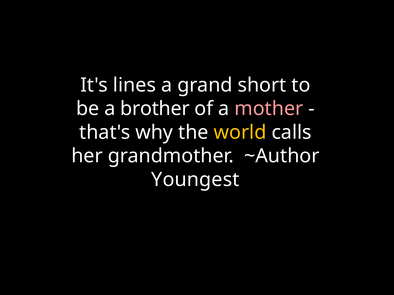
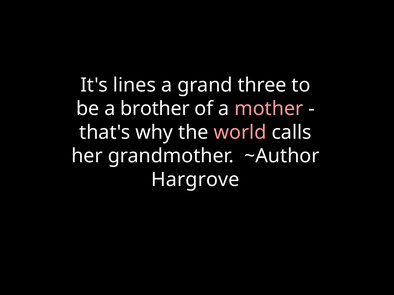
short: short -> three (262, 85)
world colour: yellow -> pink (240, 133)
Youngest: Youngest -> Hargrove (195, 180)
